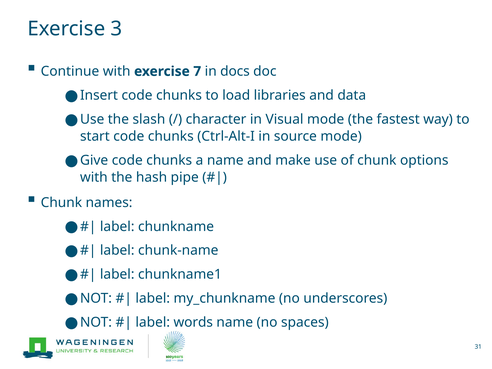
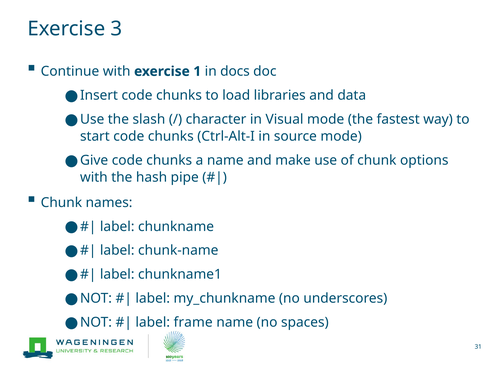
7: 7 -> 1 (197, 71)
words: words -> frame (193, 322)
